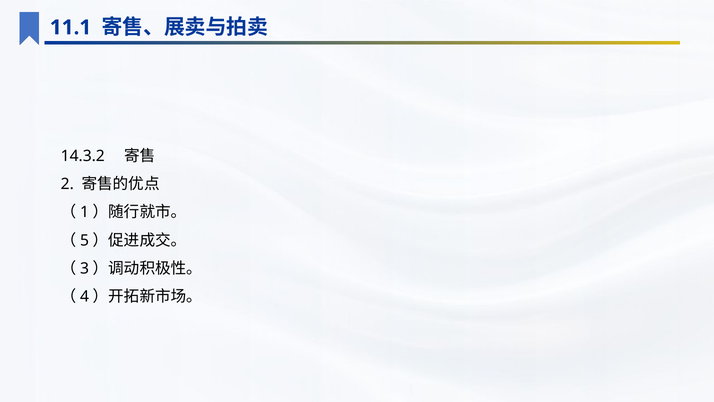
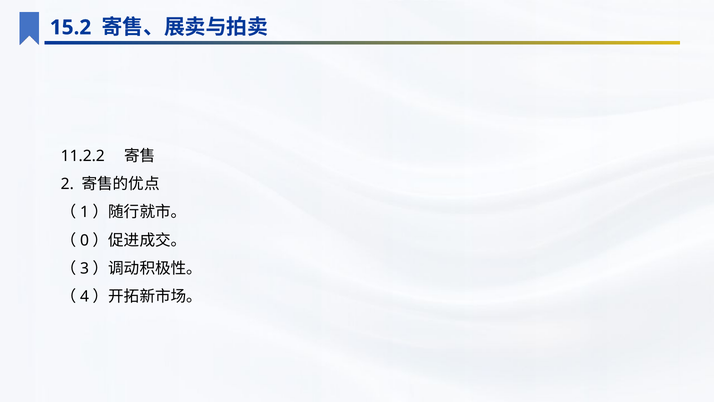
11.1: 11.1 -> 15.2 (71, 27)
14.3.2: 14.3.2 -> 11.2.2 (83, 156)
5: 5 -> 0 (85, 240)
